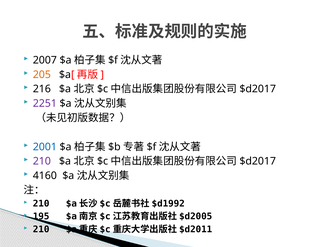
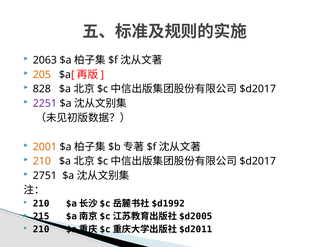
2007: 2007 -> 2063 (45, 60)
216: 216 -> 828 (42, 89)
2001 colour: blue -> orange (45, 147)
210 colour: purple -> orange (42, 161)
4160: 4160 -> 2751 (45, 176)
195: 195 -> 215 (41, 216)
